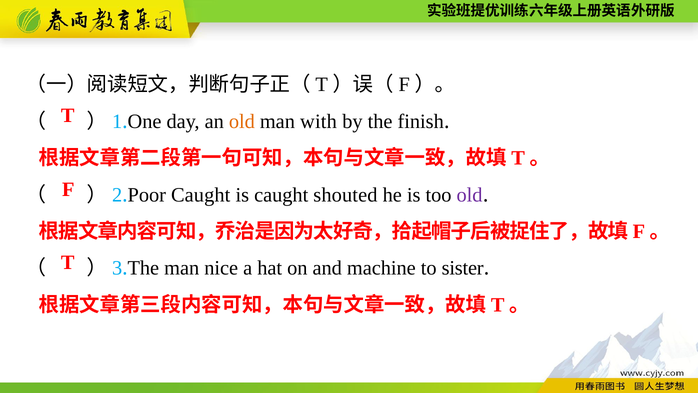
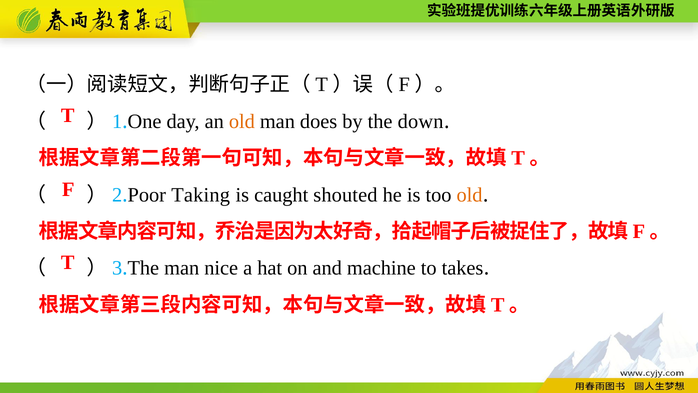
with: with -> does (319, 121)
finish: finish -> down (421, 121)
Caught: Caught -> Taking (201, 195)
old colour: purple -> orange (470, 195)
sister: sister -> takes (463, 268)
